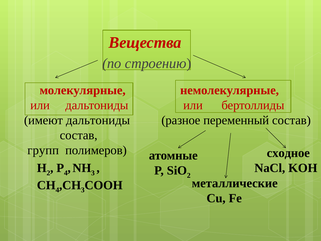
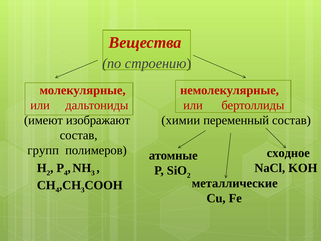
имеют дальтониды: дальтониды -> изображают (98, 120)
разное: разное -> химии (181, 120)
